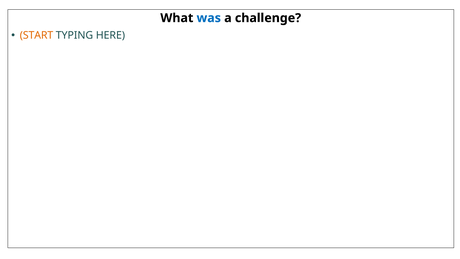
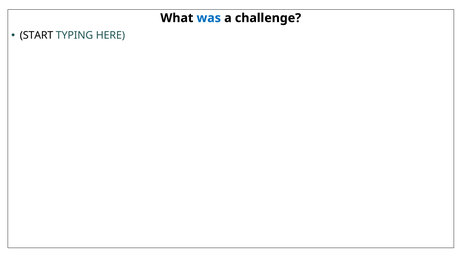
START colour: orange -> black (37, 35)
